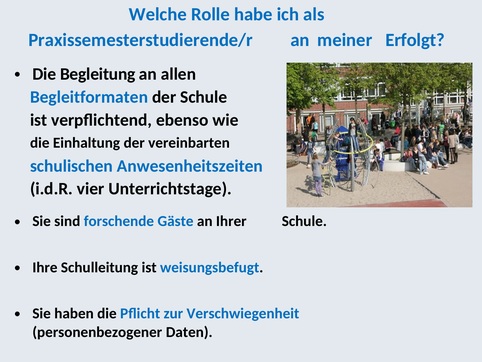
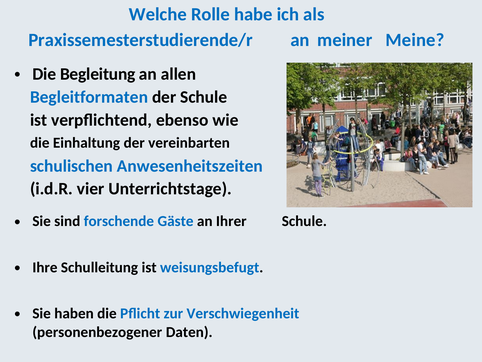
Erfolgt: Erfolgt -> Meine (415, 40)
